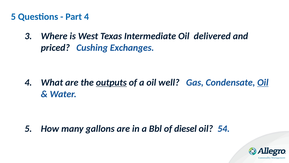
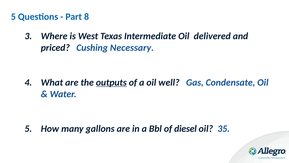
Part 4: 4 -> 8 (87, 17)
Exchanges: Exchanges -> Necessary (132, 48)
Oil underline: present -> none (263, 82)
54: 54 -> 35 (224, 128)
